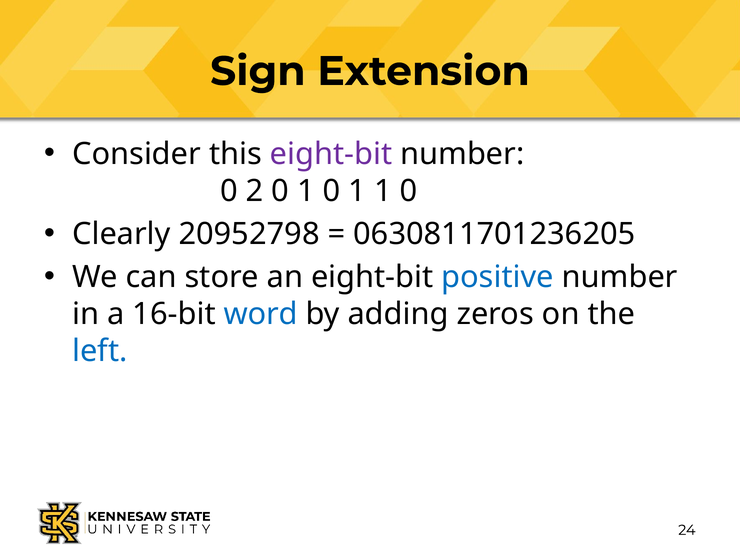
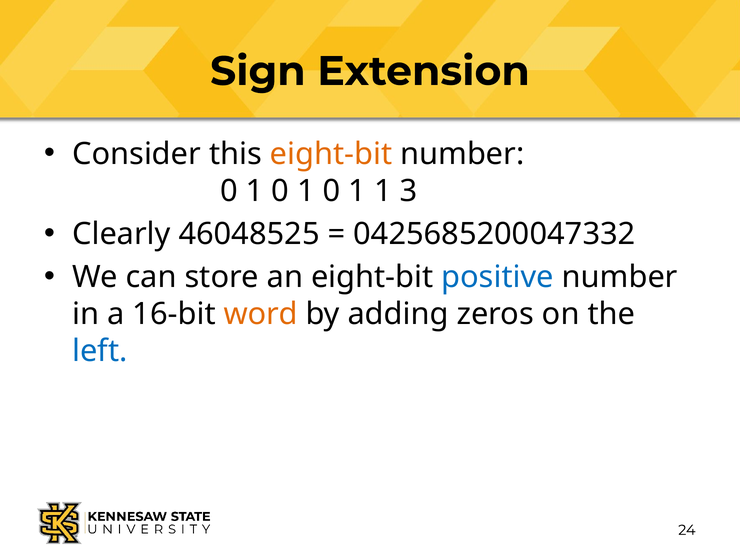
eight-bit colour: purple -> orange (331, 154)
2: 2 -> 1 (255, 191)
1 1 0: 0 -> 3 (408, 191)
20952798: 20952798 -> 46048525 (249, 234)
0630811701236205: 0630811701236205 -> 0425685200047332 (494, 234)
word colour: blue -> orange (261, 314)
